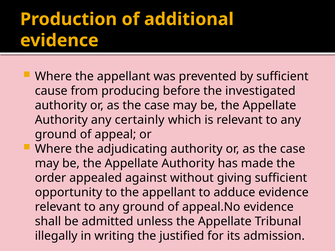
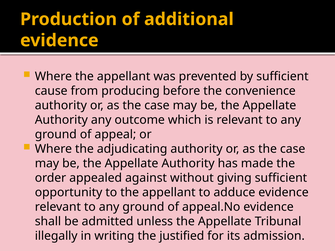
investigated: investigated -> convenience (260, 91)
certainly: certainly -> outcome (140, 120)
